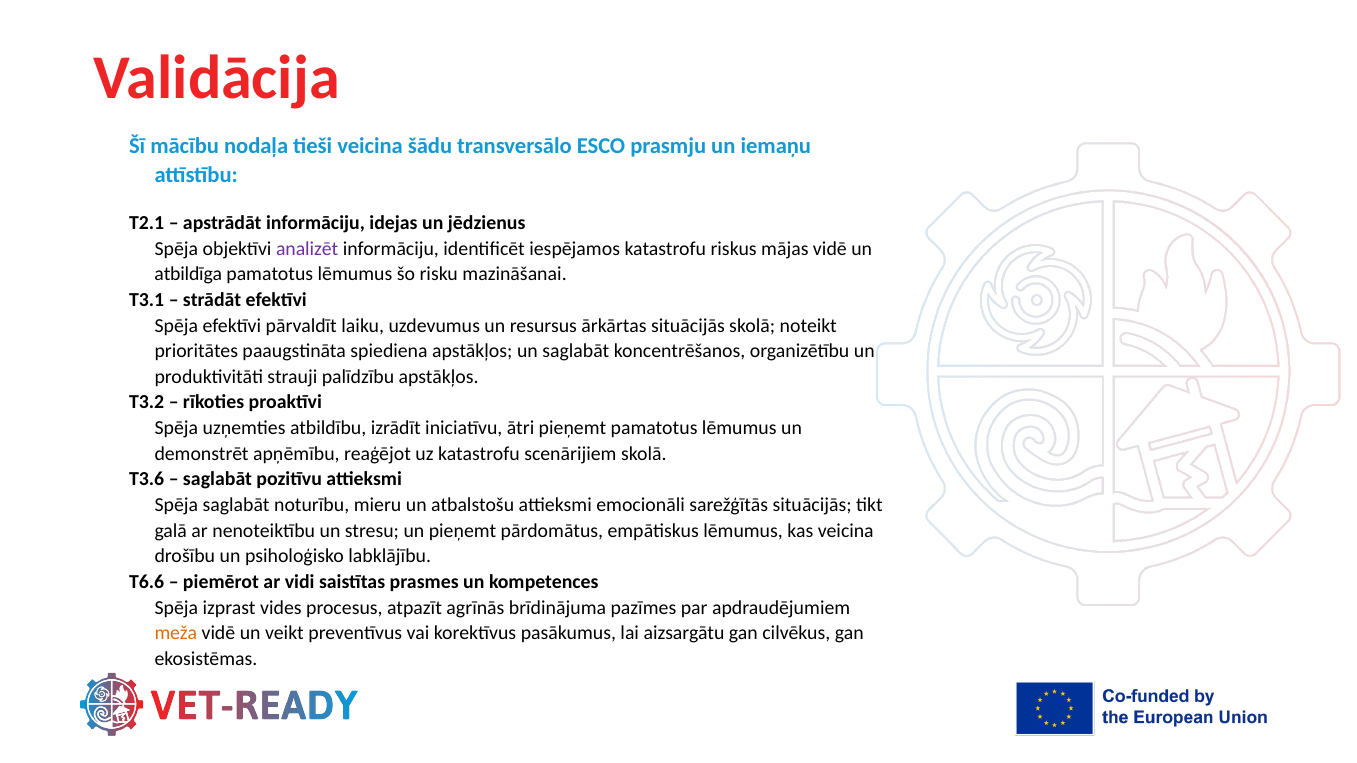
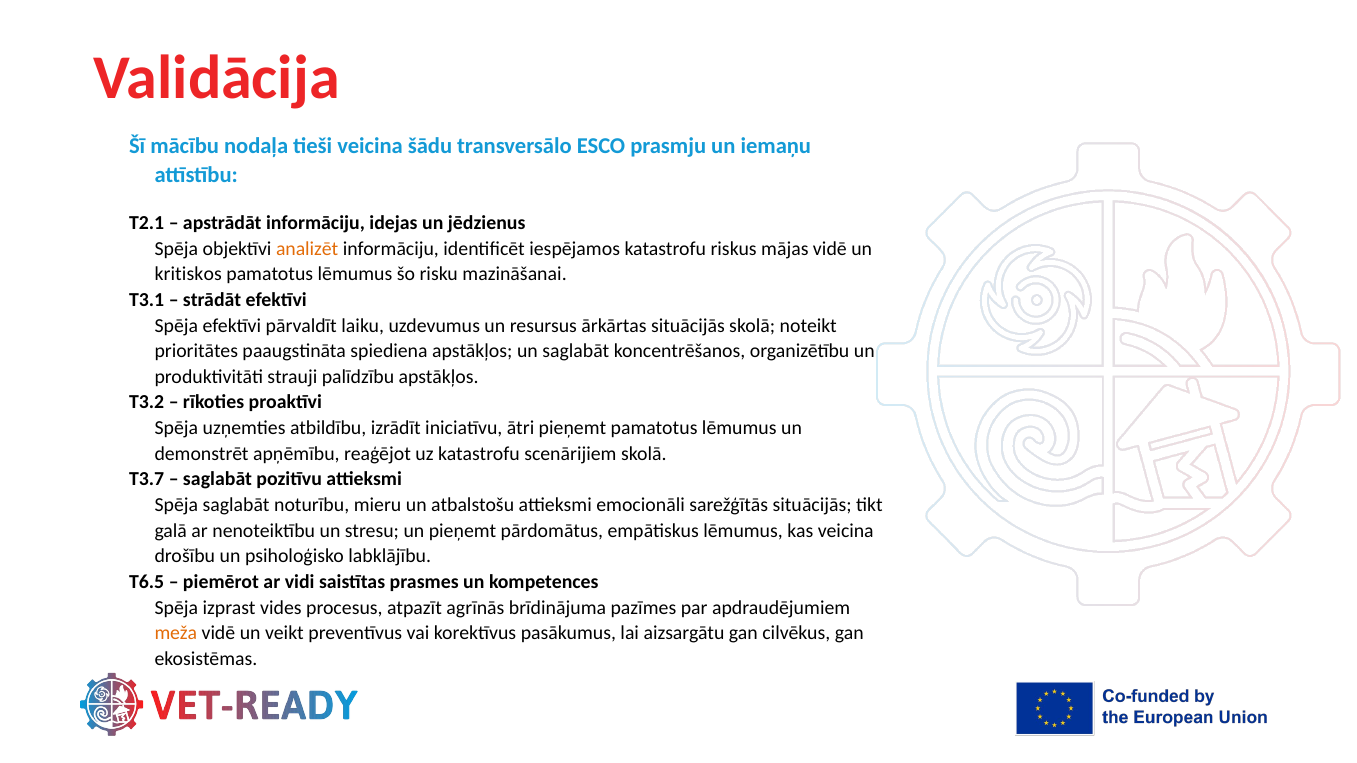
analizēt colour: purple -> orange (307, 249)
atbildīga: atbildīga -> kritiskos (188, 274)
T3.6: T3.6 -> T3.7 (147, 479)
T6.6: T6.6 -> T6.5 (147, 582)
